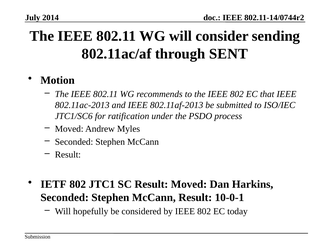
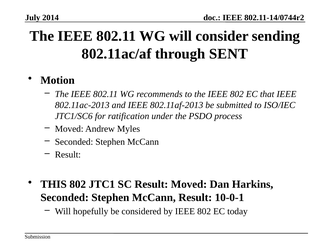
IETF: IETF -> THIS (54, 185)
